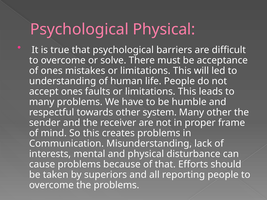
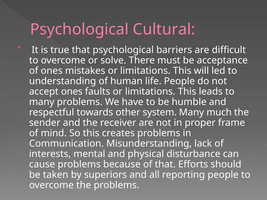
Psychological Physical: Physical -> Cultural (164, 29)
Many other: other -> much (219, 112)
